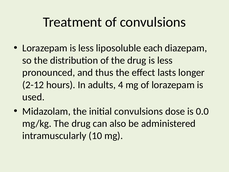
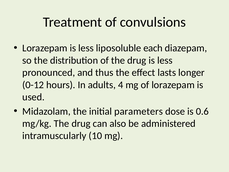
2-12: 2-12 -> 0-12 (33, 85)
initial convulsions: convulsions -> parameters (139, 111)
0.0: 0.0 -> 0.6 (202, 111)
